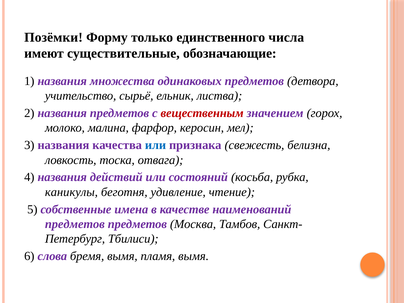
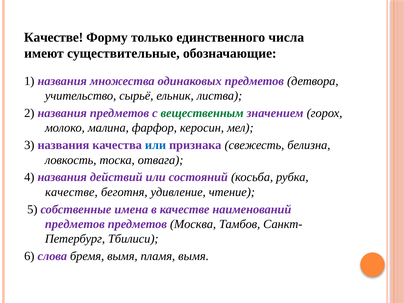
Позёмки: Позёмки -> Качестве (54, 37)
вещественным colour: red -> green (202, 113)
каникулы: каникулы -> качестве (71, 192)
